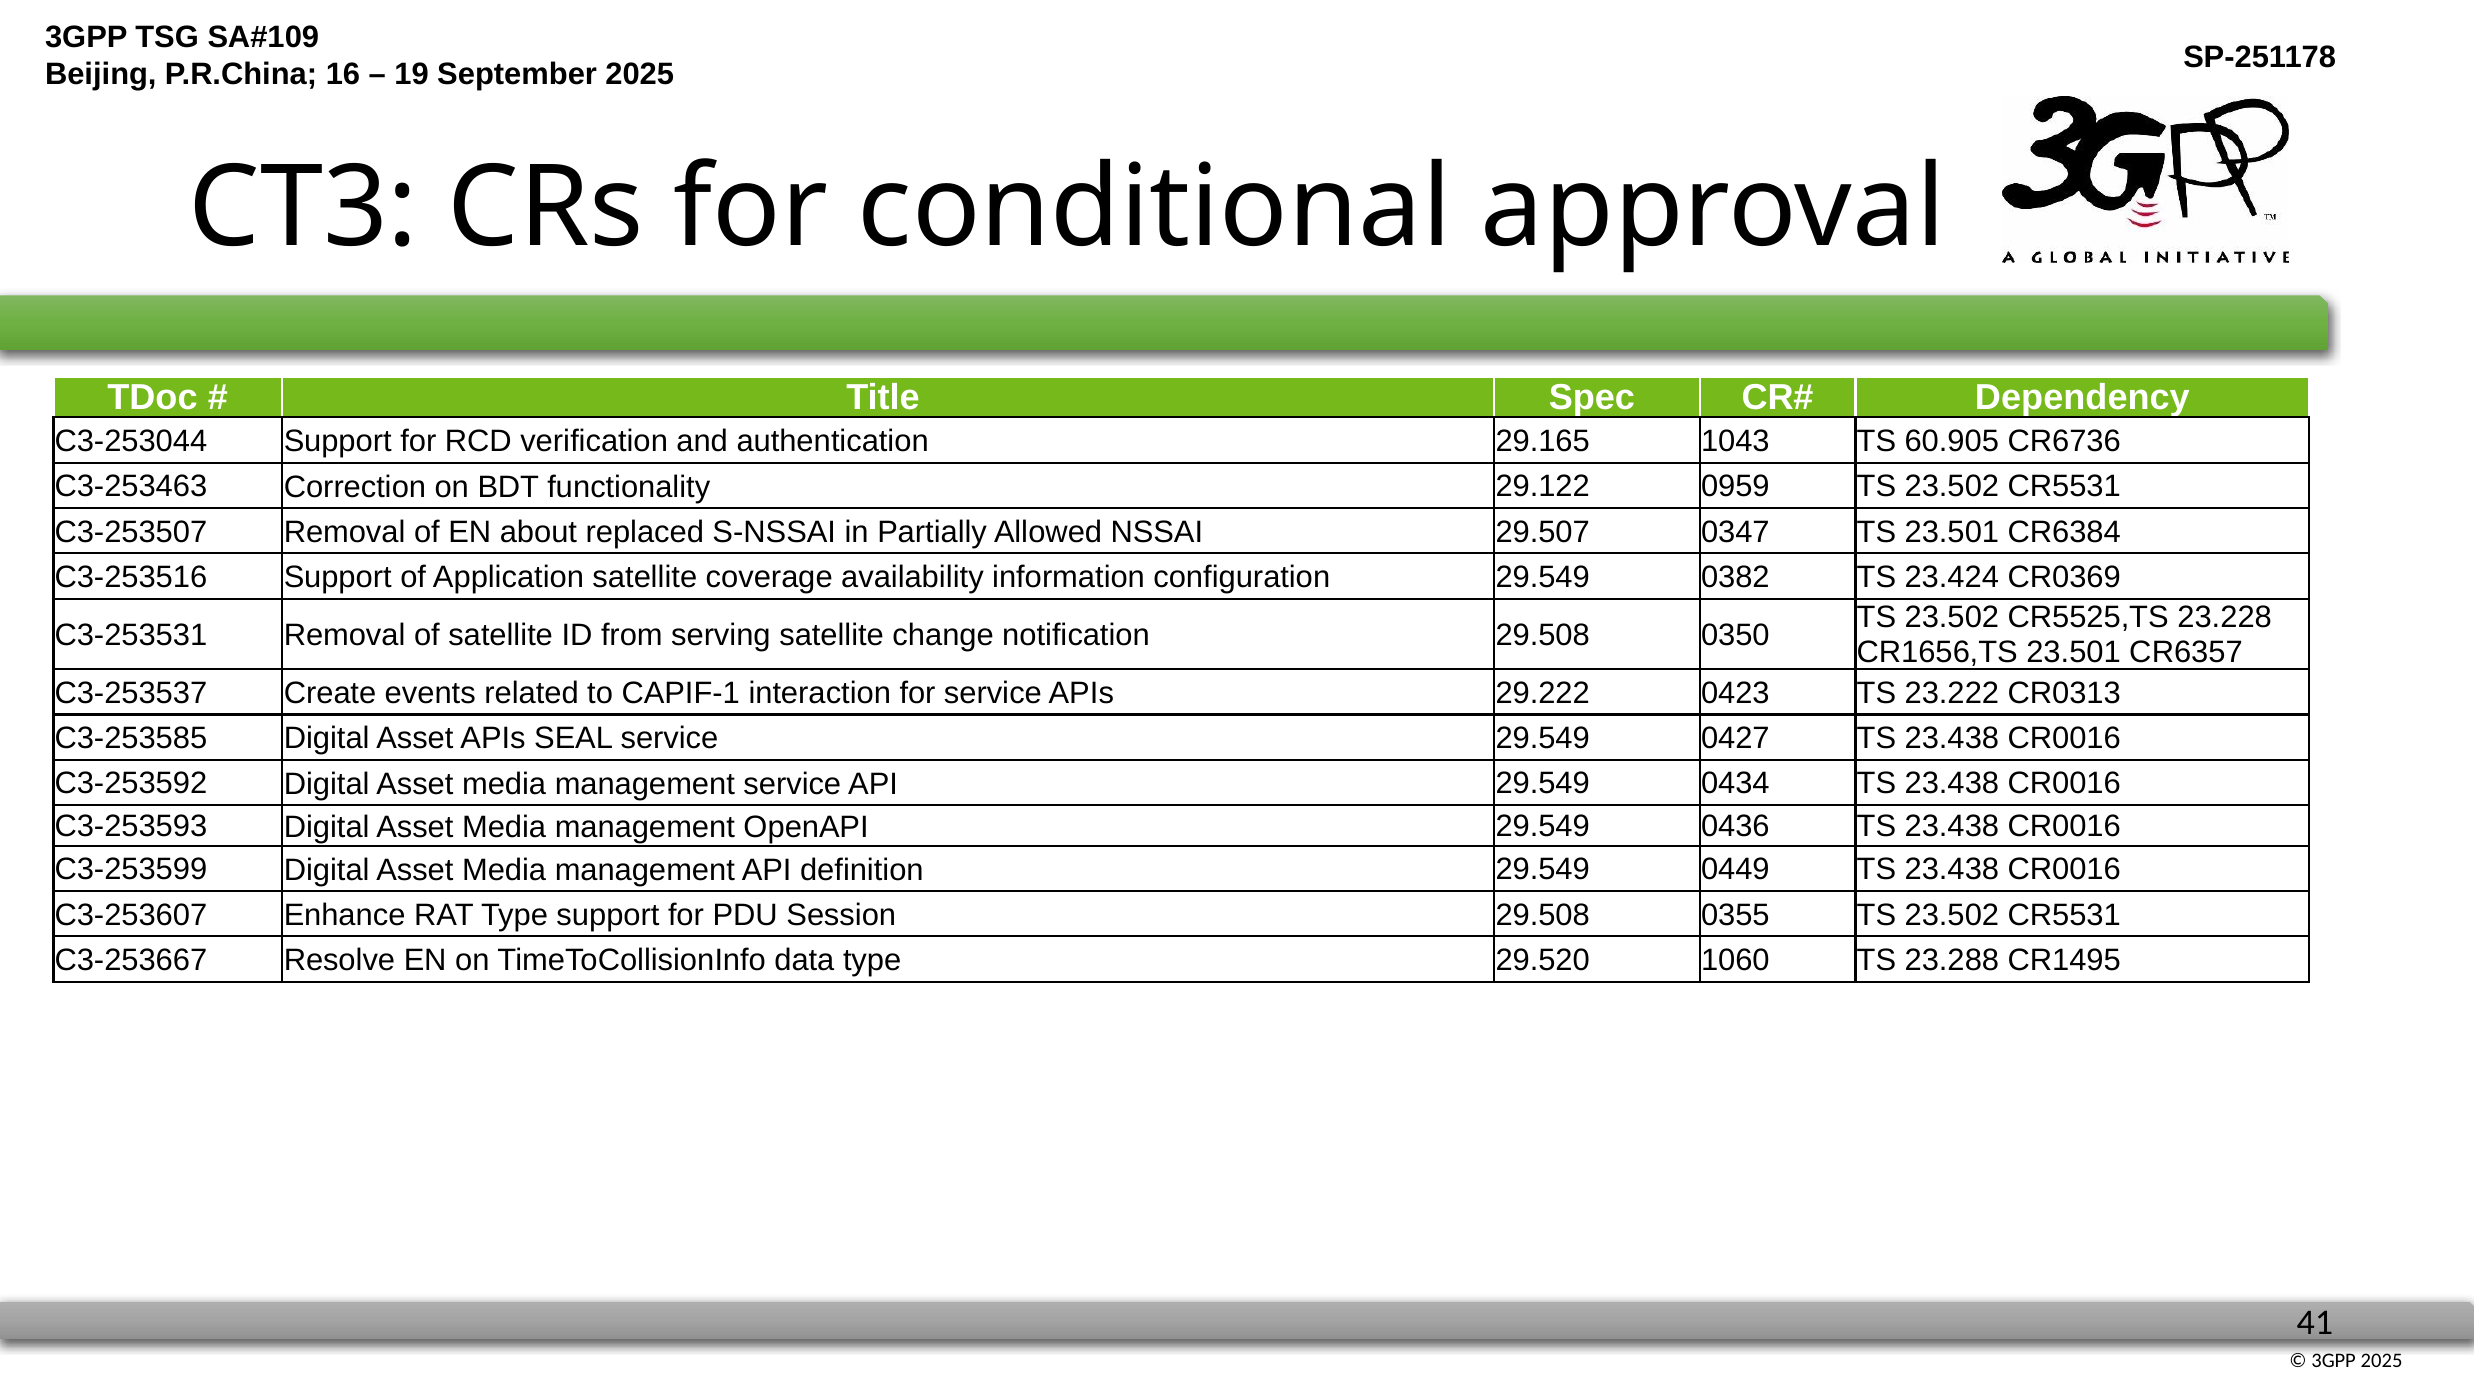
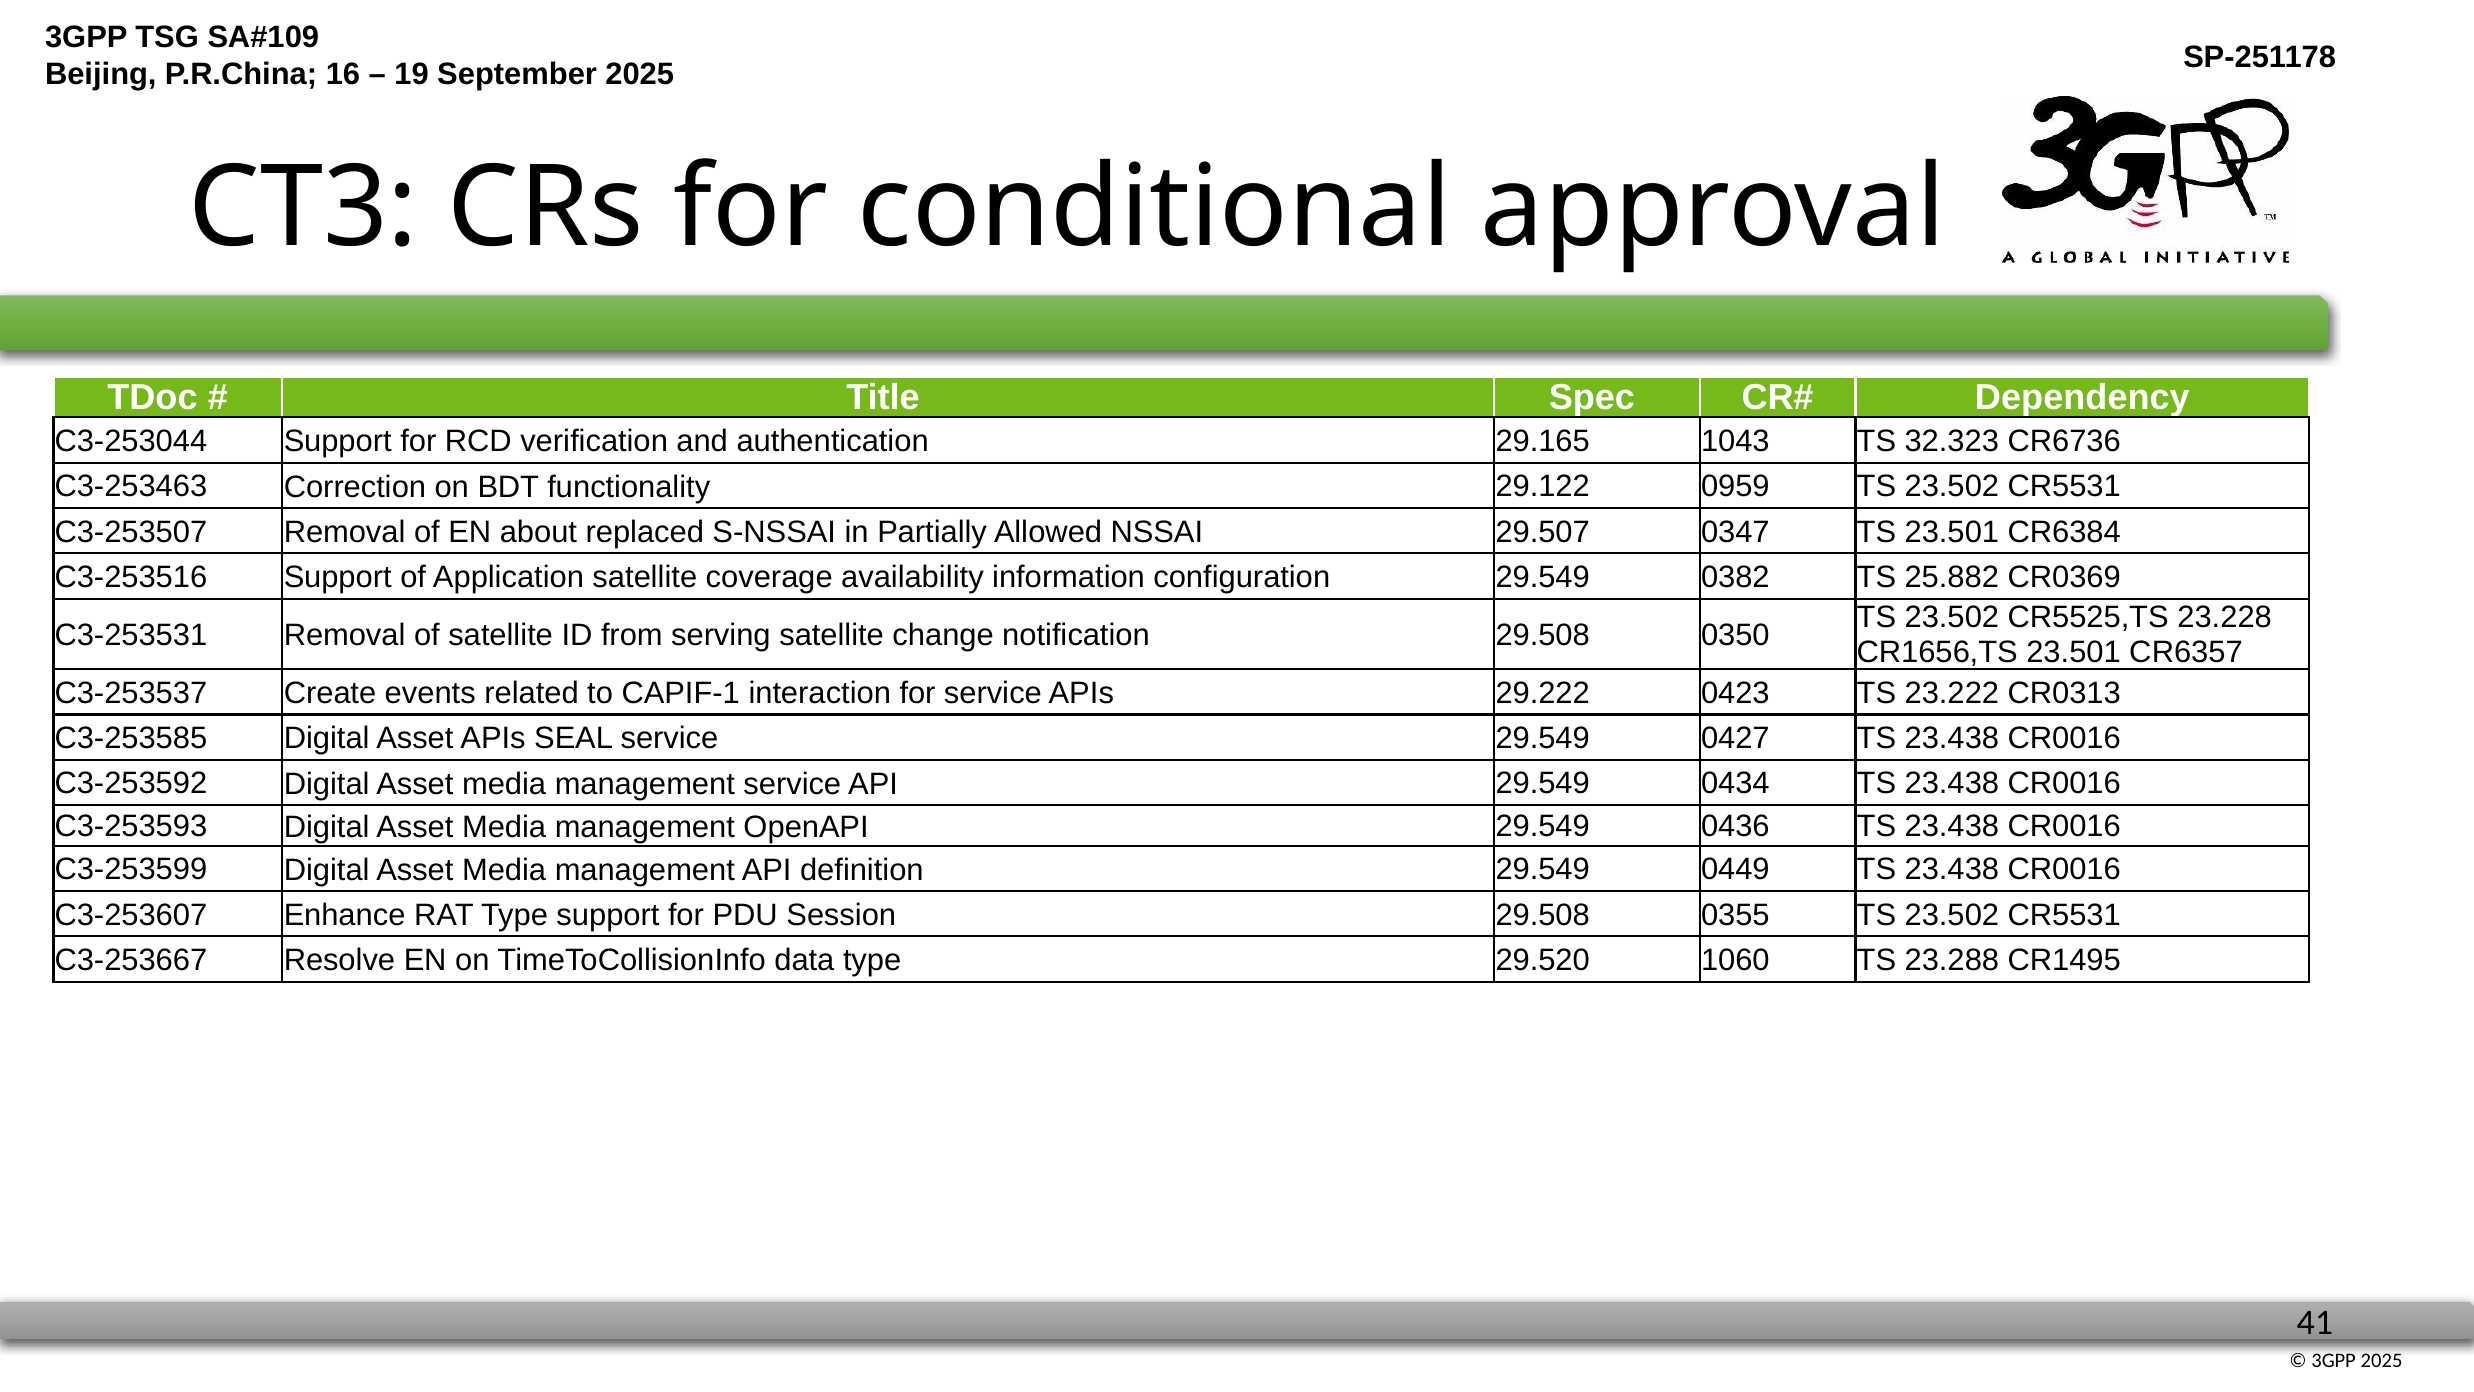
60.905: 60.905 -> 32.323 (1952, 441)
23.424: 23.424 -> 25.882 (1952, 577)
